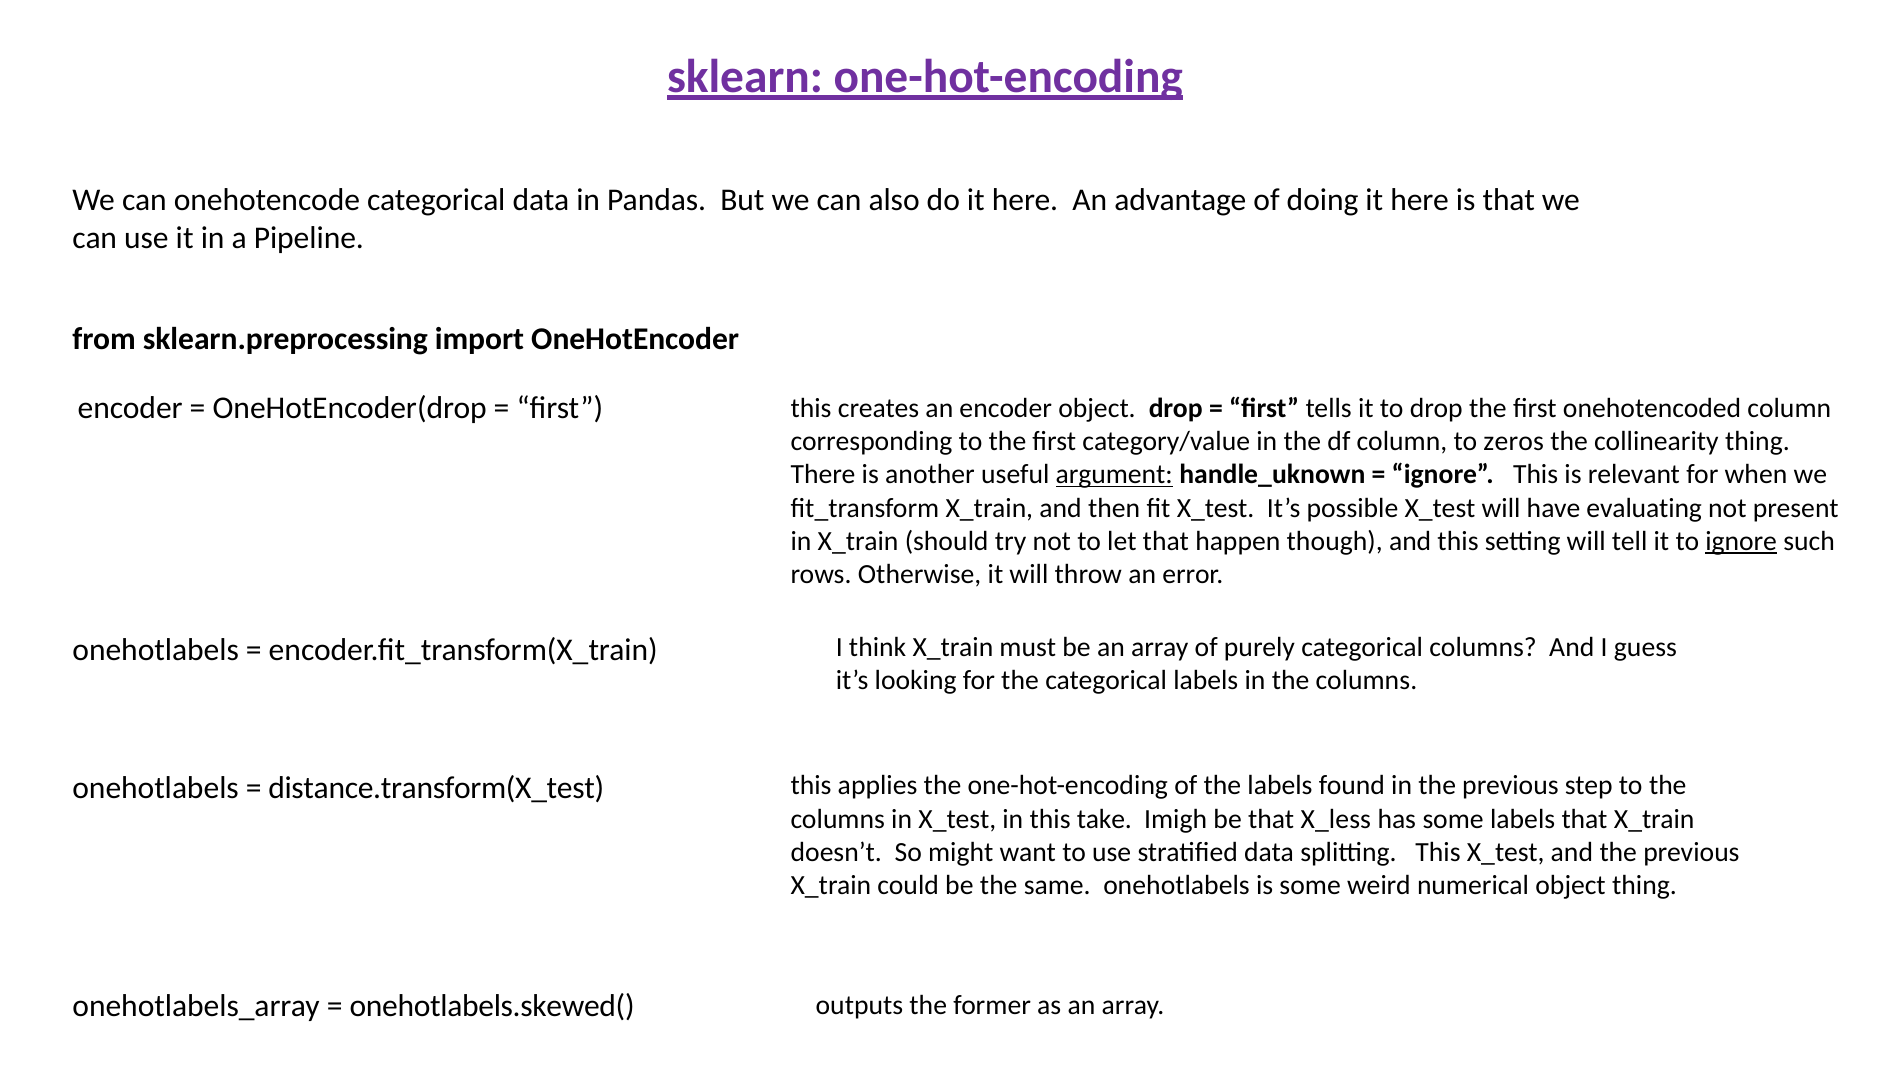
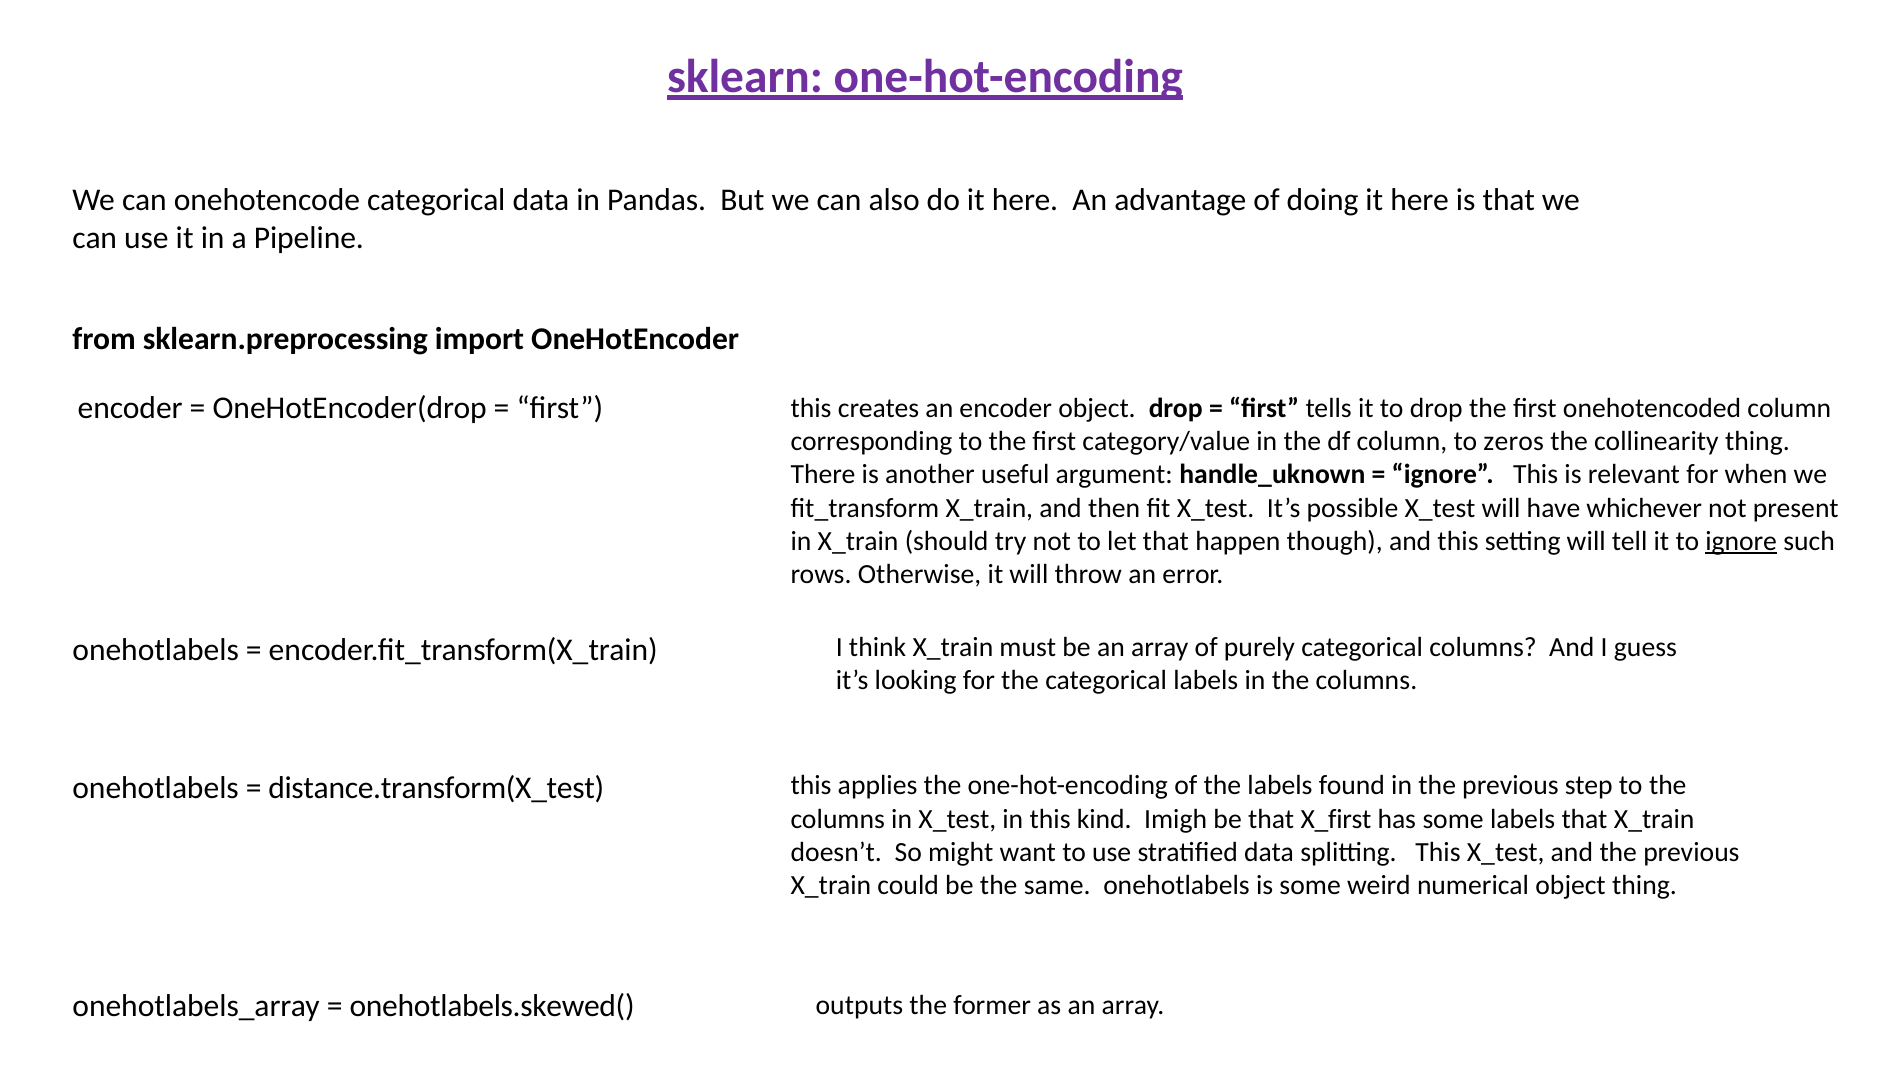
argument underline: present -> none (1114, 474)
evaluating: evaluating -> whichever (1644, 508)
take: take -> kind (1104, 819)
X_less: X_less -> X_first (1336, 819)
